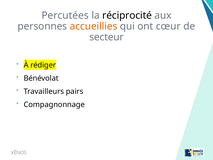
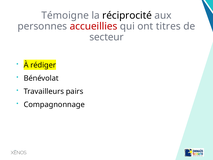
Percutées: Percutées -> Témoigne (65, 15)
accueillies colour: orange -> red (94, 26)
cœur: cœur -> titres (168, 26)
